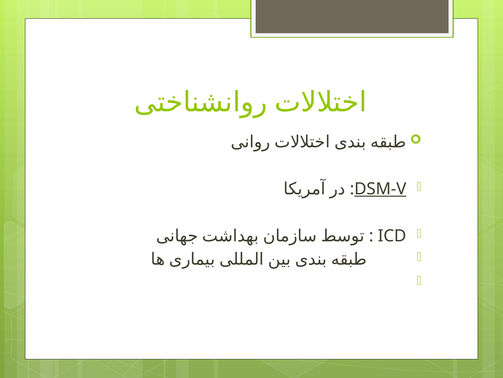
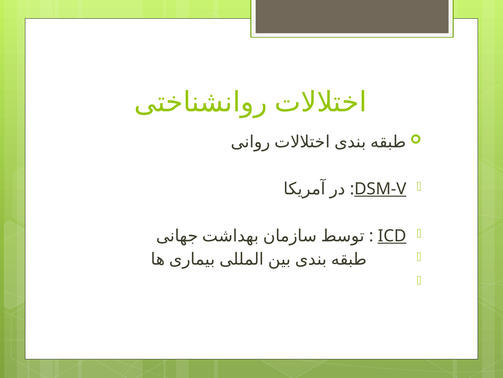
ICD underline: none -> present (392, 235)
